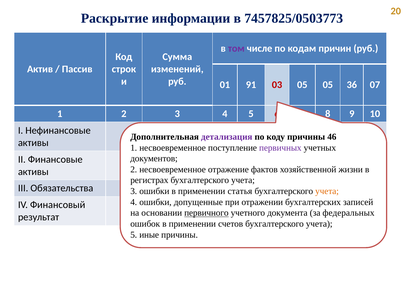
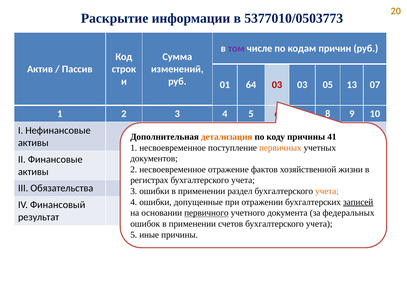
7457825/0503773: 7457825/0503773 -> 5377010/0503773 (294, 18)
91: 91 -> 64 (251, 85)
03 05: 05 -> 03 (302, 85)
36: 36 -> 13 (352, 85)
детализация colour: purple -> orange (227, 137)
46: 46 -> 41 (332, 137)
первичных colour: purple -> orange (280, 147)
статья: статья -> раздел (240, 191)
записей underline: none -> present (358, 202)
